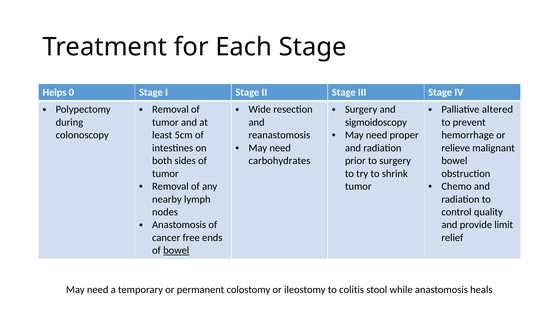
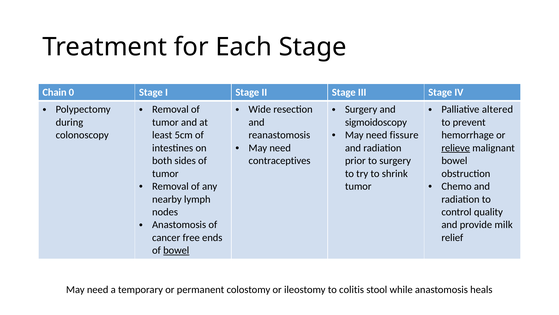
Helps: Helps -> Chain (55, 92)
proper: proper -> fissure (404, 135)
relieve underline: none -> present (456, 148)
carbohydrates: carbohydrates -> contraceptives (280, 160)
limit: limit -> milk (504, 224)
